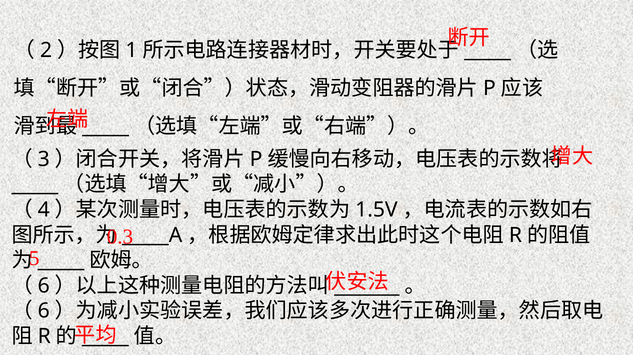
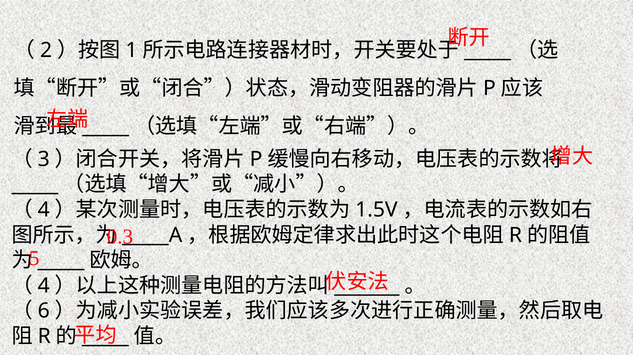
6: 6 -> 4 (44, 286)
